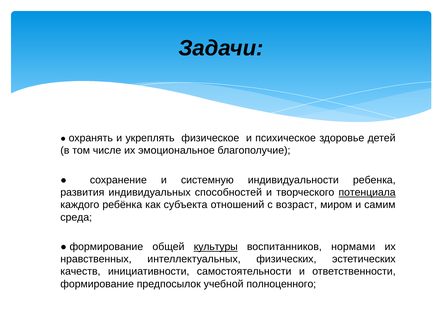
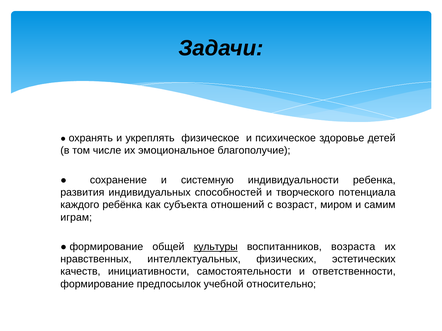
потенциала underline: present -> none (367, 193)
среда: среда -> играм (76, 218)
нормами: нормами -> возраста (353, 247)
полноценного: полноценного -> относительно (281, 284)
